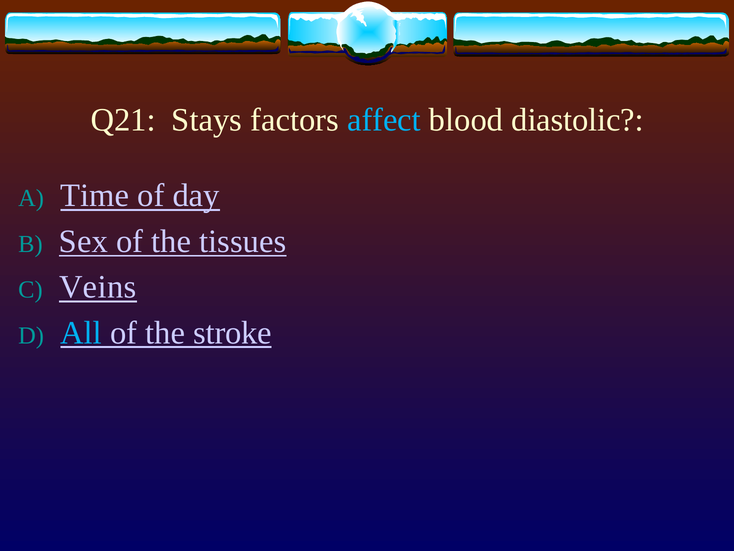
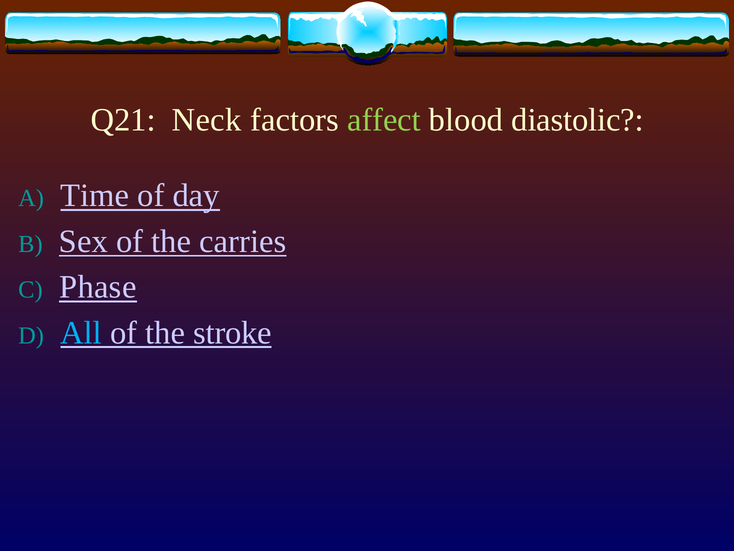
Stays: Stays -> Neck (207, 120)
affect colour: light blue -> light green (384, 120)
tissues: tissues -> carries (243, 241)
Veins: Veins -> Phase (98, 287)
